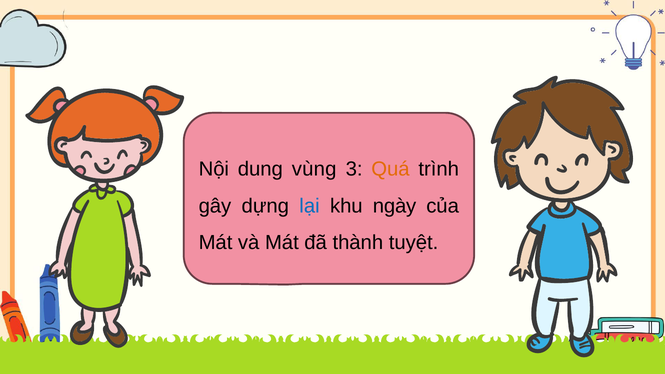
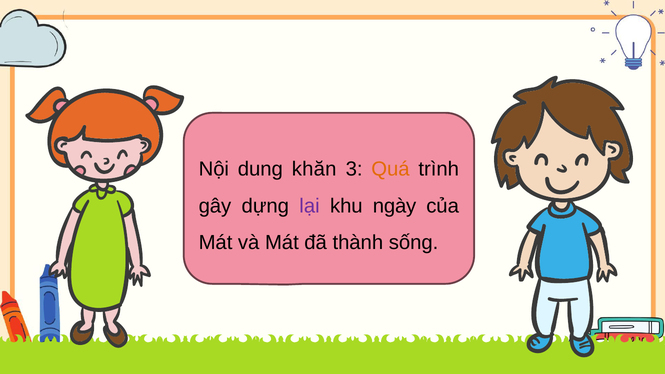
vùng: vùng -> khăn (314, 169)
lại colour: blue -> purple (310, 206)
tuyệt: tuyệt -> sống (414, 242)
